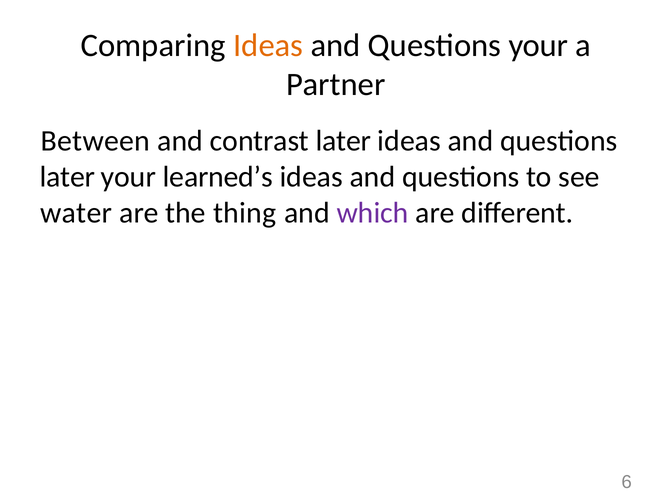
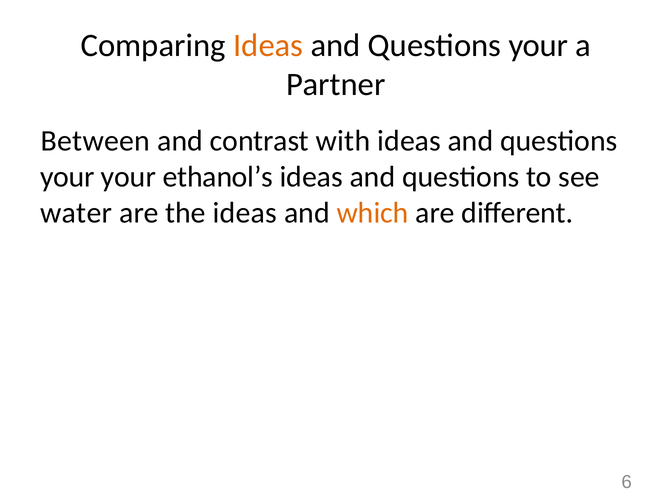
contrast later: later -> with (343, 141)
later: later -> your (67, 177)
learned’s: learned’s -> ethanol’s (218, 177)
the thing: thing -> ideas (245, 213)
which colour: purple -> orange (373, 213)
